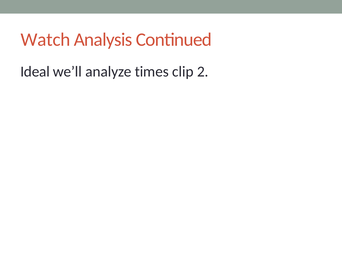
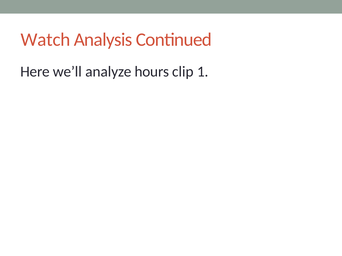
Ideal: Ideal -> Here (35, 72)
times: times -> hours (152, 72)
2: 2 -> 1 (203, 72)
